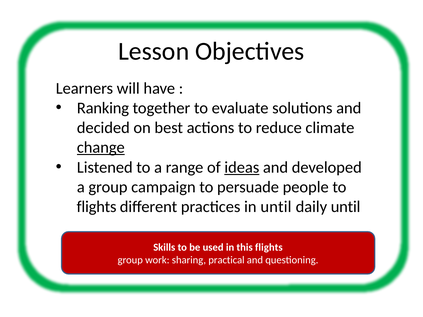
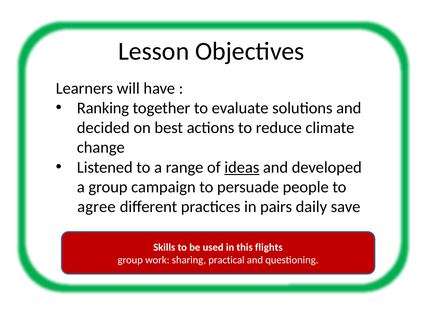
change underline: present -> none (101, 148)
flights: flights -> agree (96, 207)
in until: until -> pairs (276, 207)
daily until: until -> save (346, 207)
